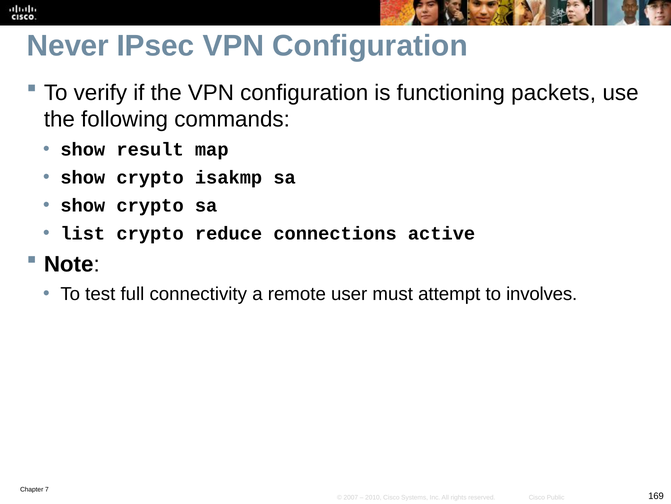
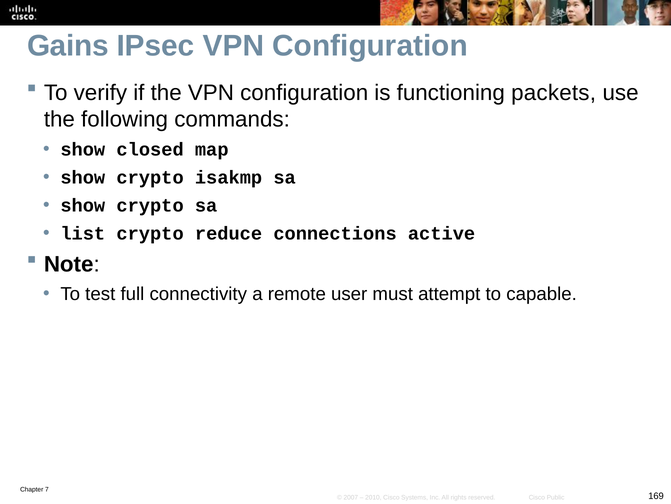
Never: Never -> Gains (68, 46)
result: result -> closed (150, 149)
involves: involves -> capable (542, 294)
